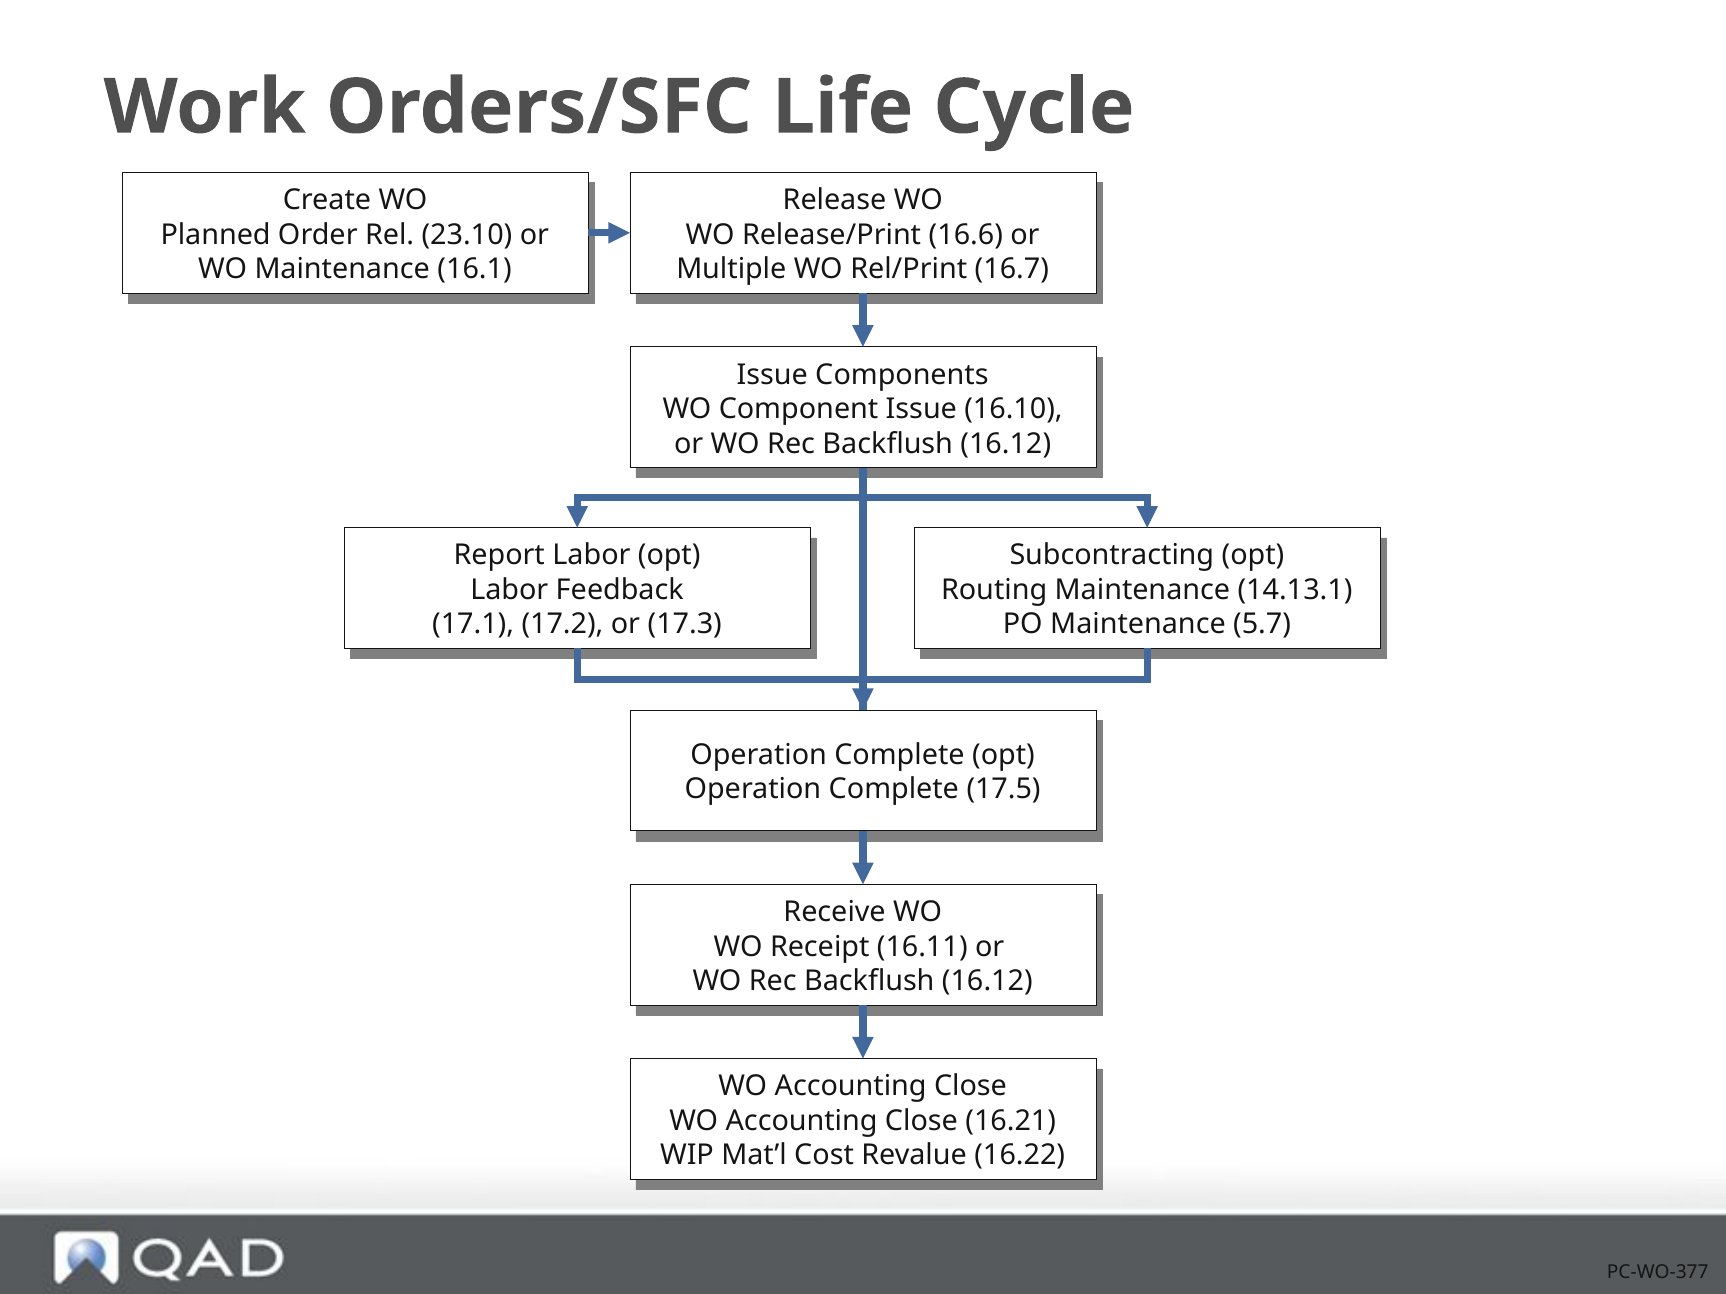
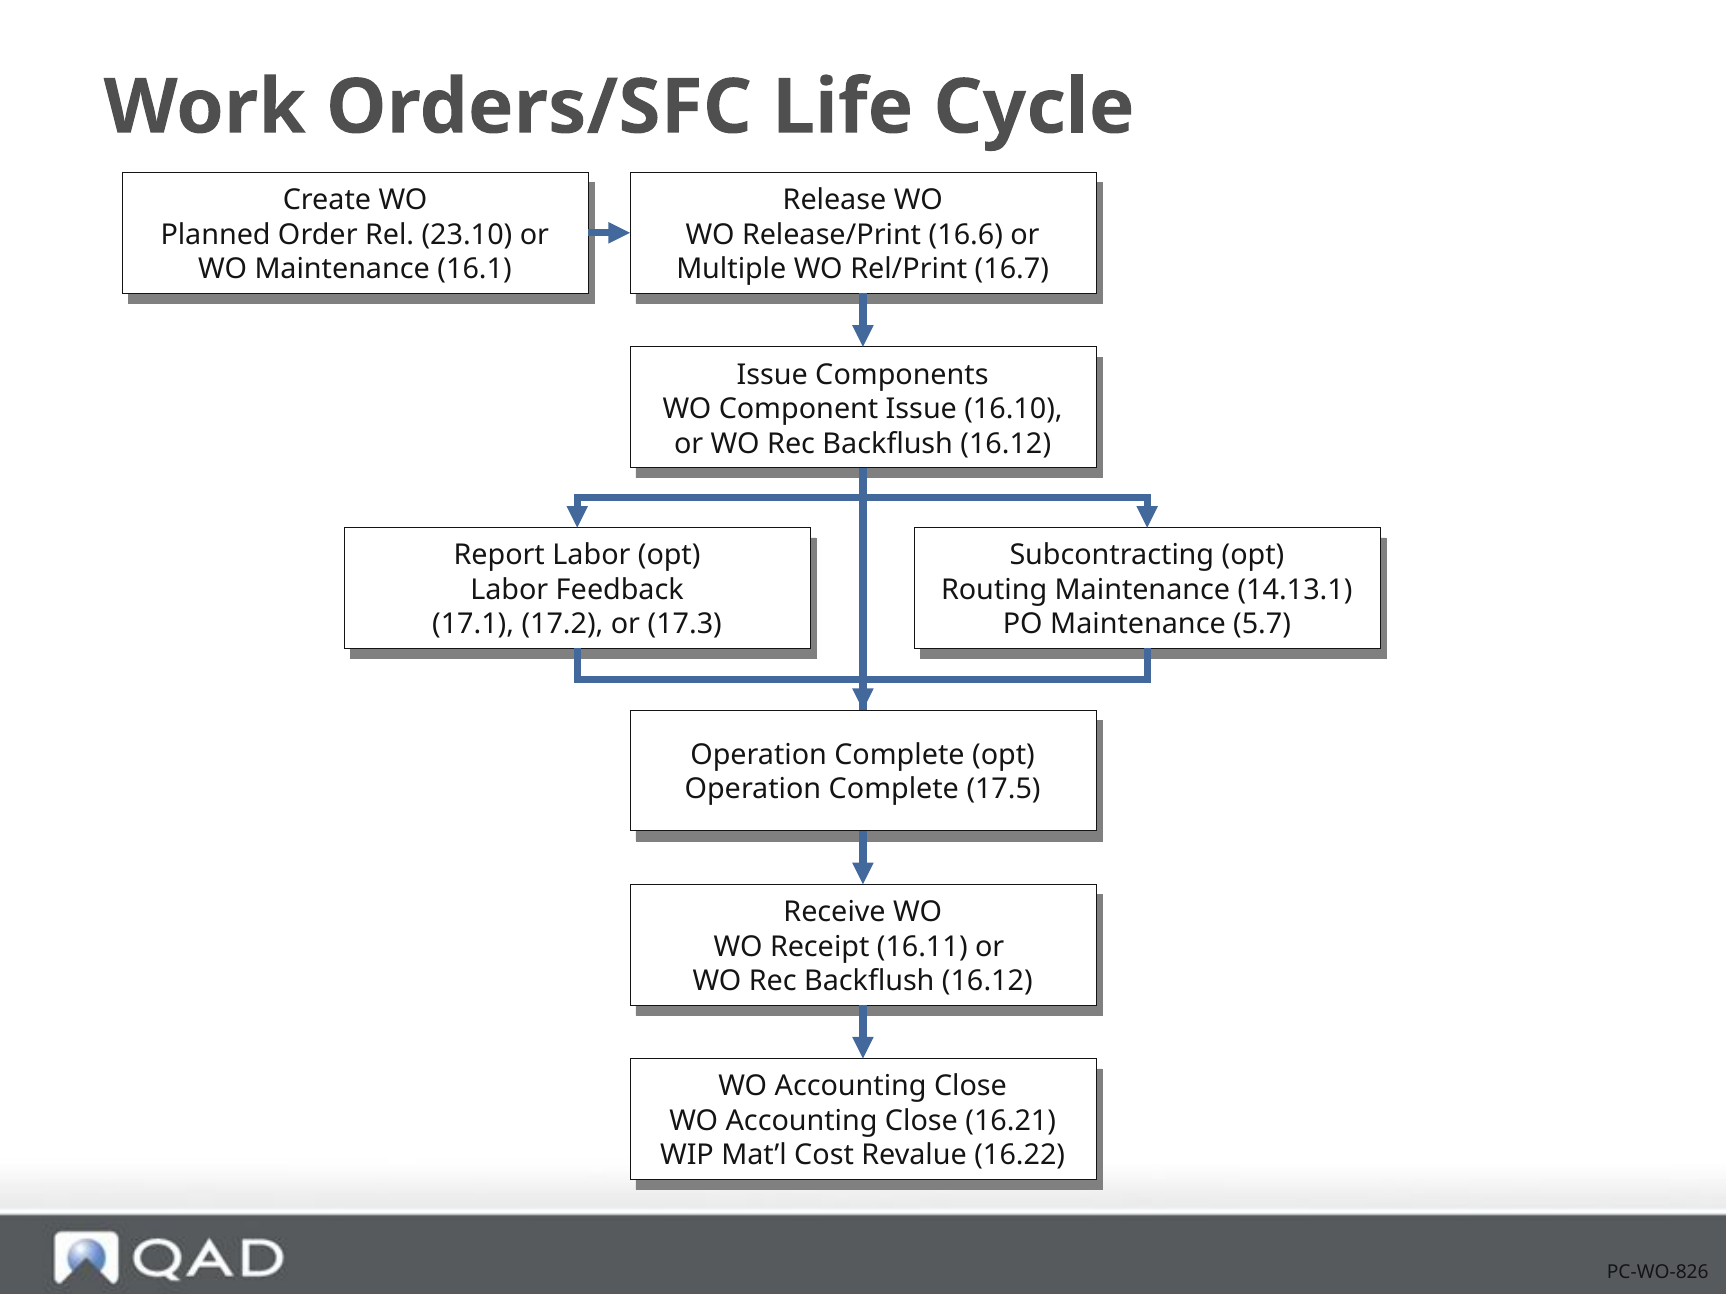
PC-WO-377: PC-WO-377 -> PC-WO-826 (1658, 1272)
